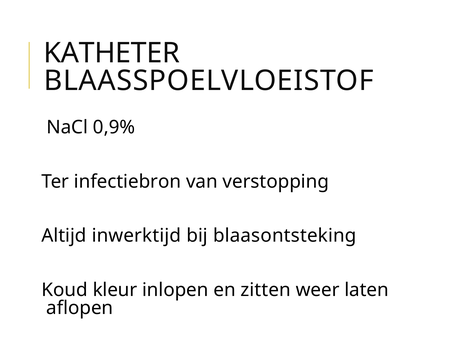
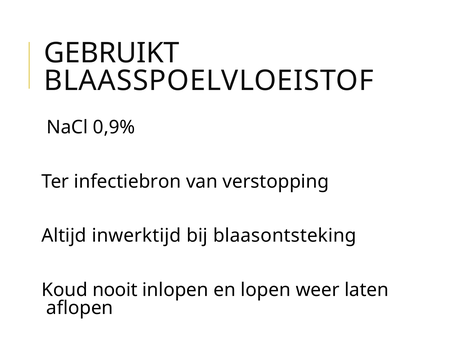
KATHETER: KATHETER -> GEBRUIKT (112, 53)
kleur: kleur -> nooit (115, 290)
zitten: zitten -> lopen (266, 290)
